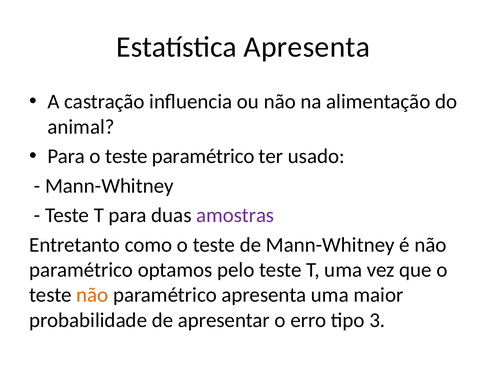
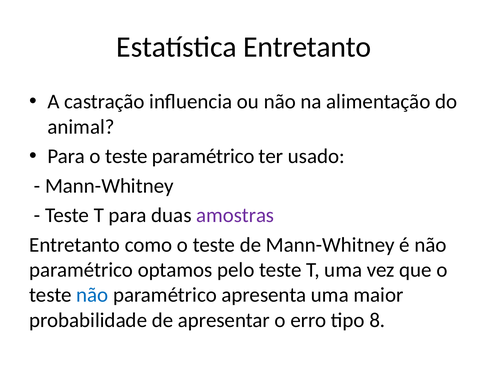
Estatística Apresenta: Apresenta -> Entretanto (307, 47)
não colour: orange -> blue (92, 295)
3: 3 -> 8 (377, 320)
